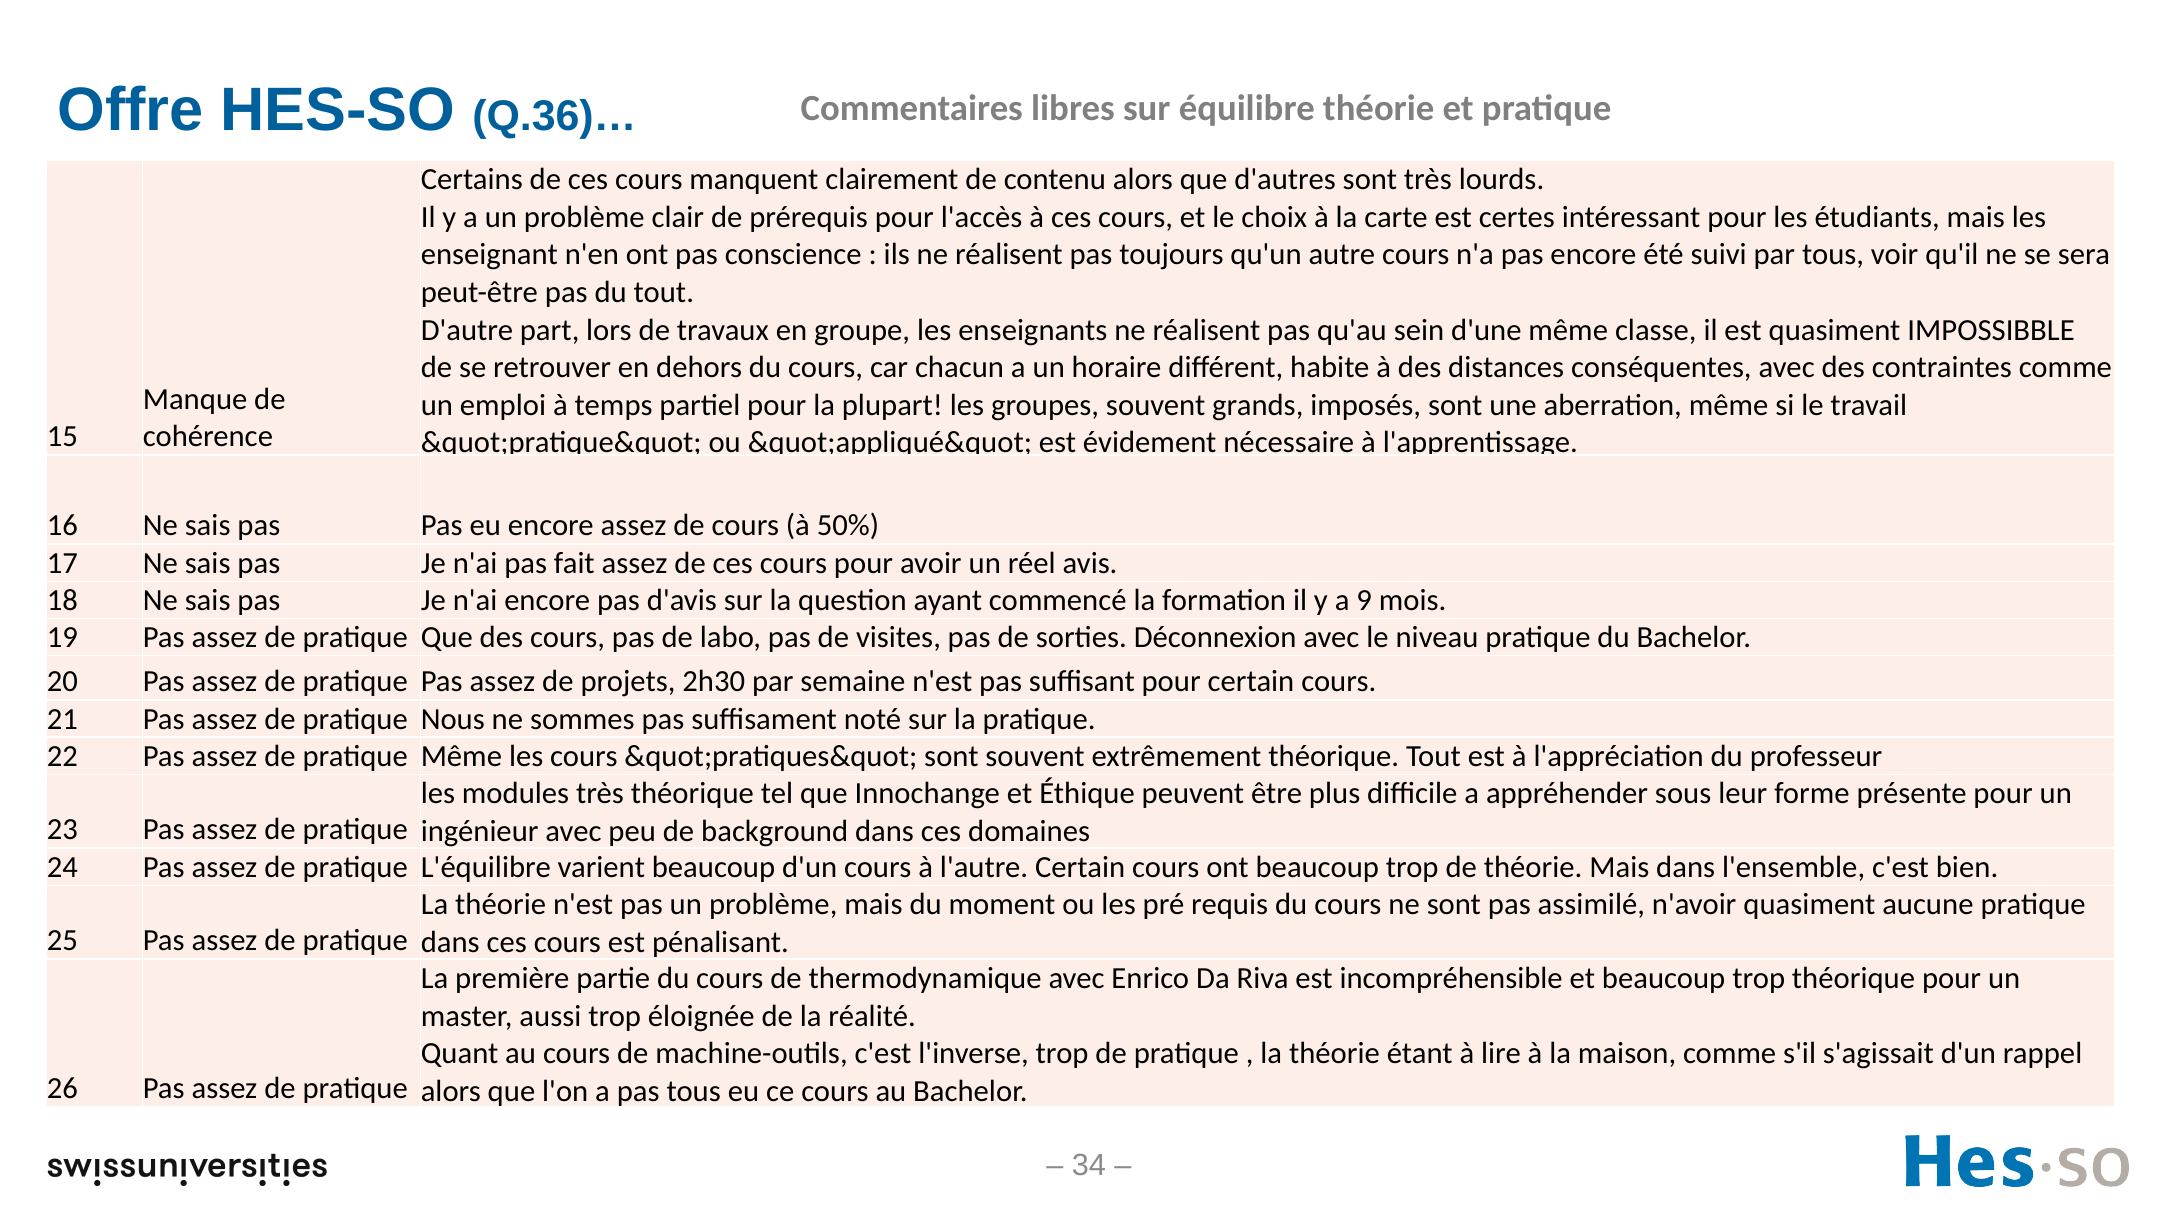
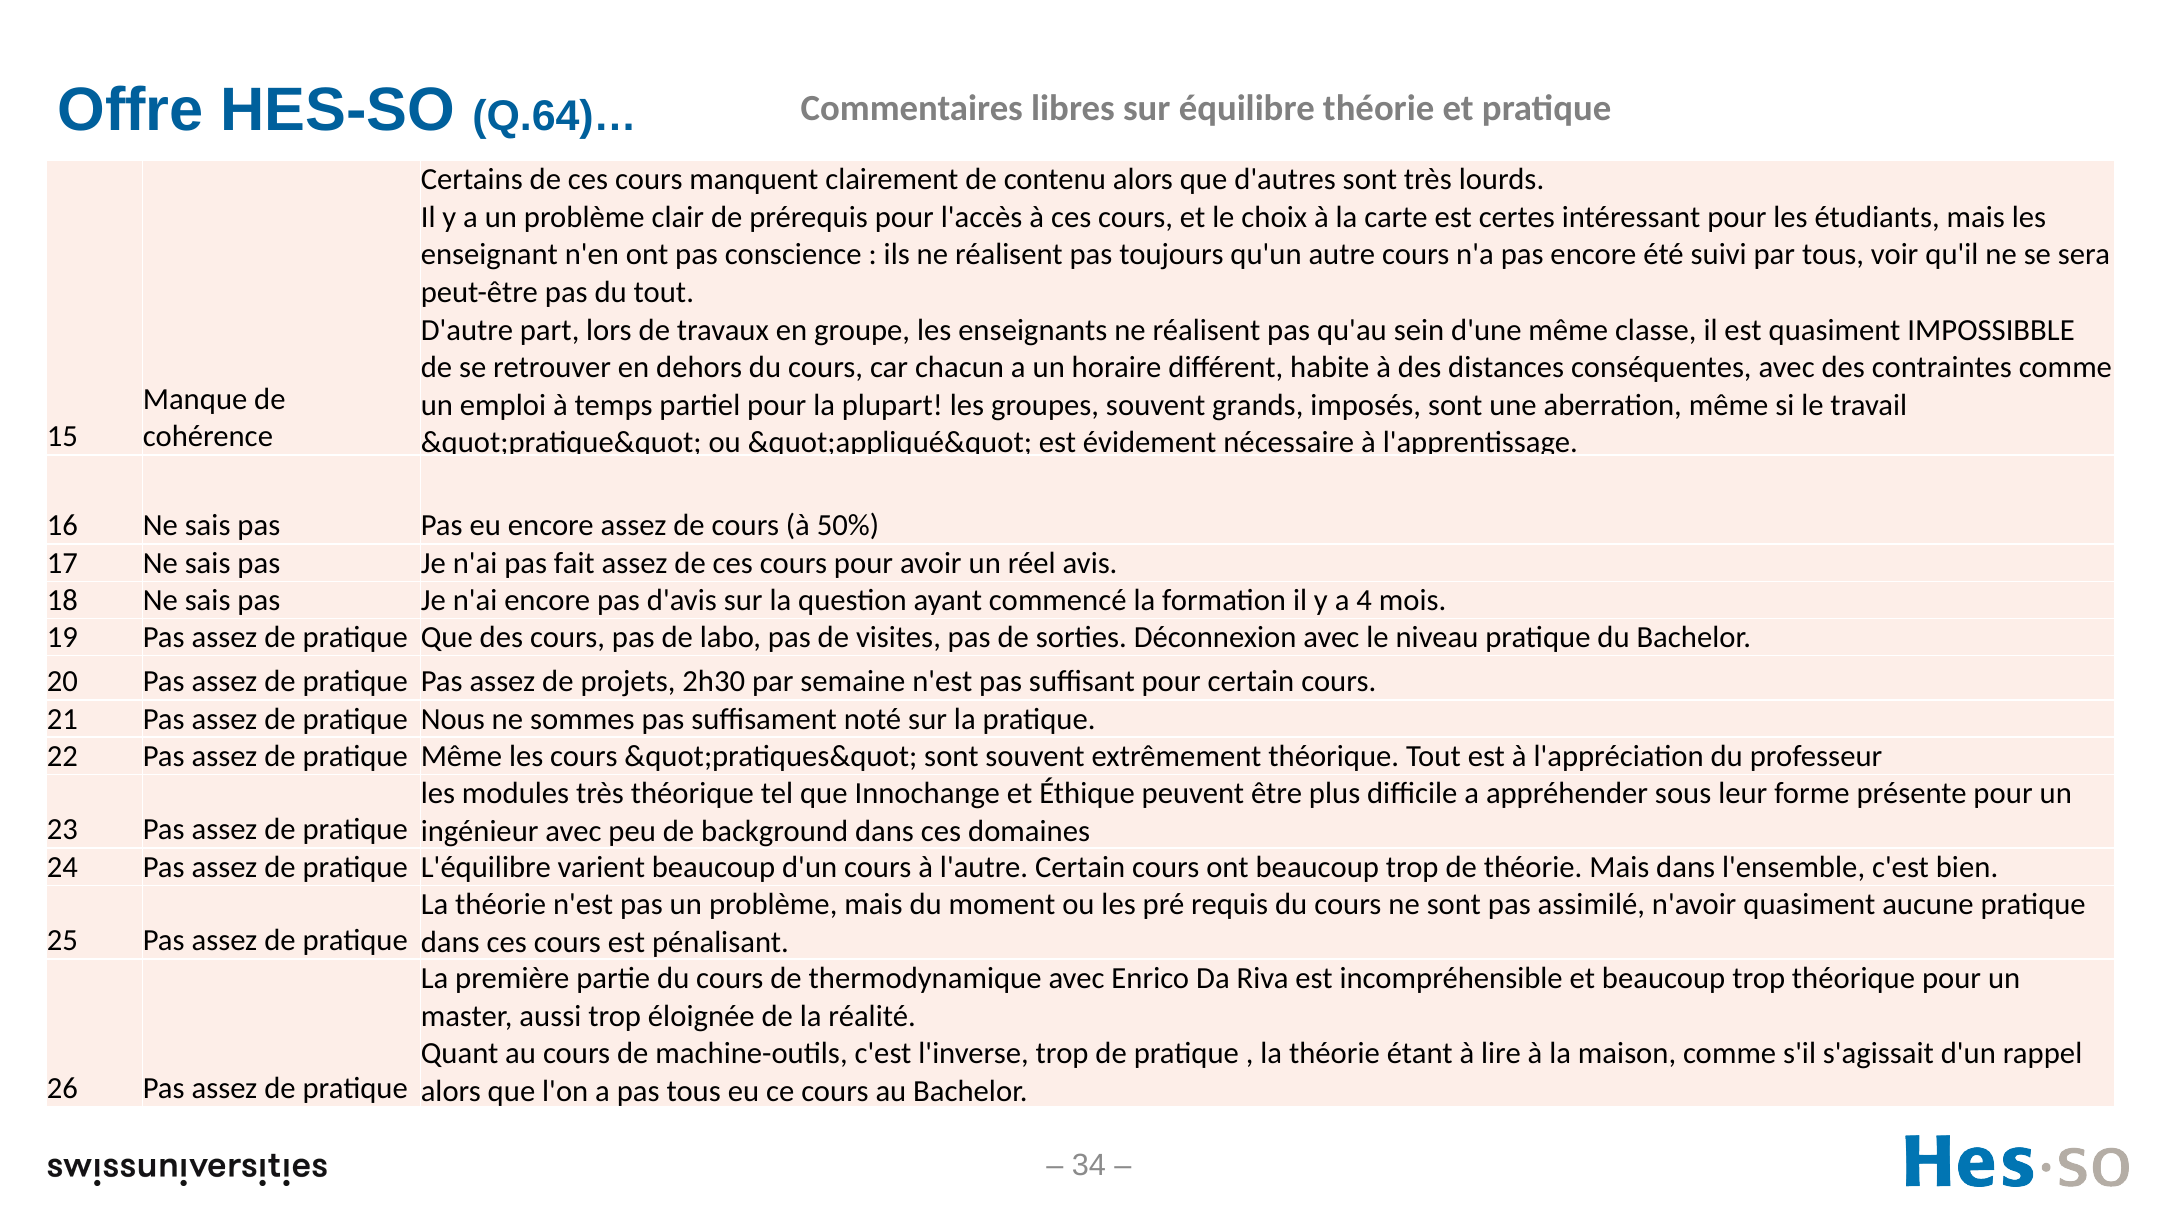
Q.36)…: Q.36)… -> Q.64)… (554, 117)
9: 9 -> 4 (1364, 600)
